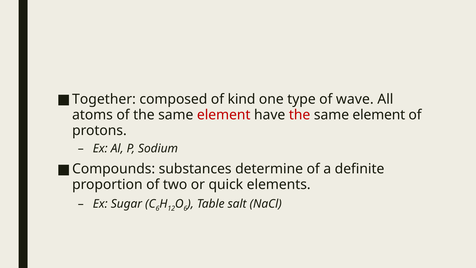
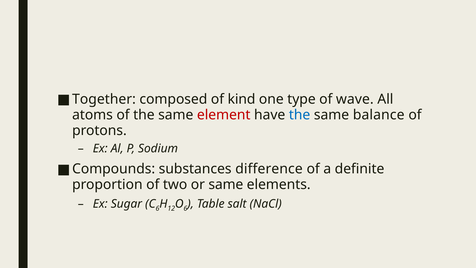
the colour: red -> blue (300, 115)
element: element -> balance (379, 115)
determine: determine -> difference (269, 169)
or quick: quick -> same (226, 185)
